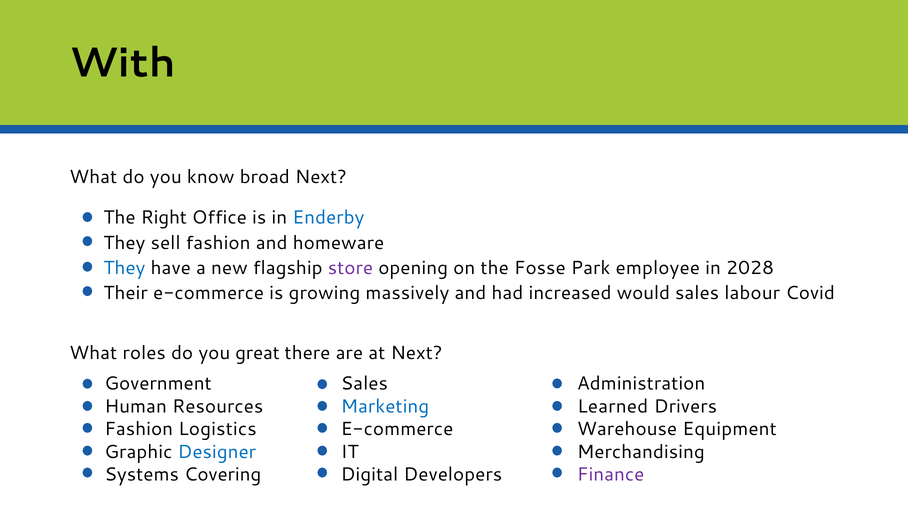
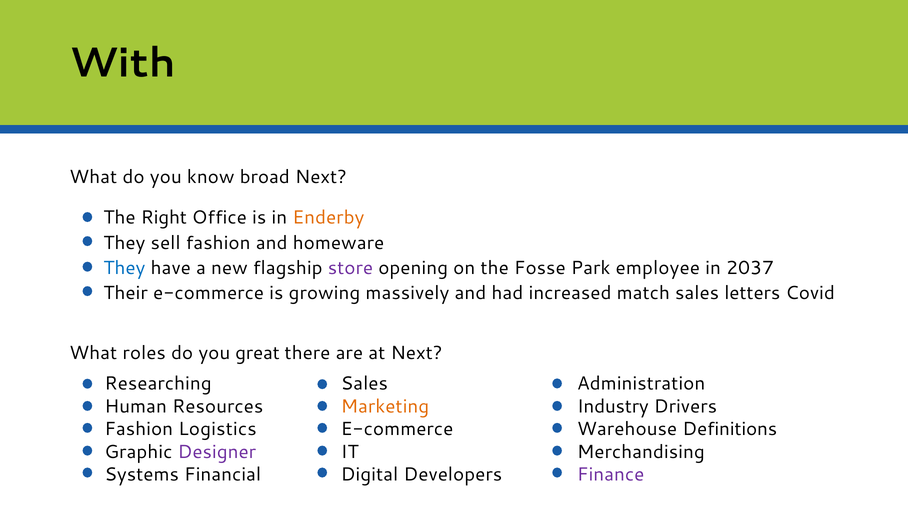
Enderby colour: blue -> orange (328, 217)
2028: 2028 -> 2037 (750, 268)
would: would -> match (643, 293)
labour: labour -> letters (752, 293)
Government: Government -> Researching (158, 384)
Marketing colour: blue -> orange (385, 406)
Learned: Learned -> Industry (613, 406)
Equipment: Equipment -> Definitions (730, 429)
Designer colour: blue -> purple (217, 452)
Covering: Covering -> Financial (223, 474)
